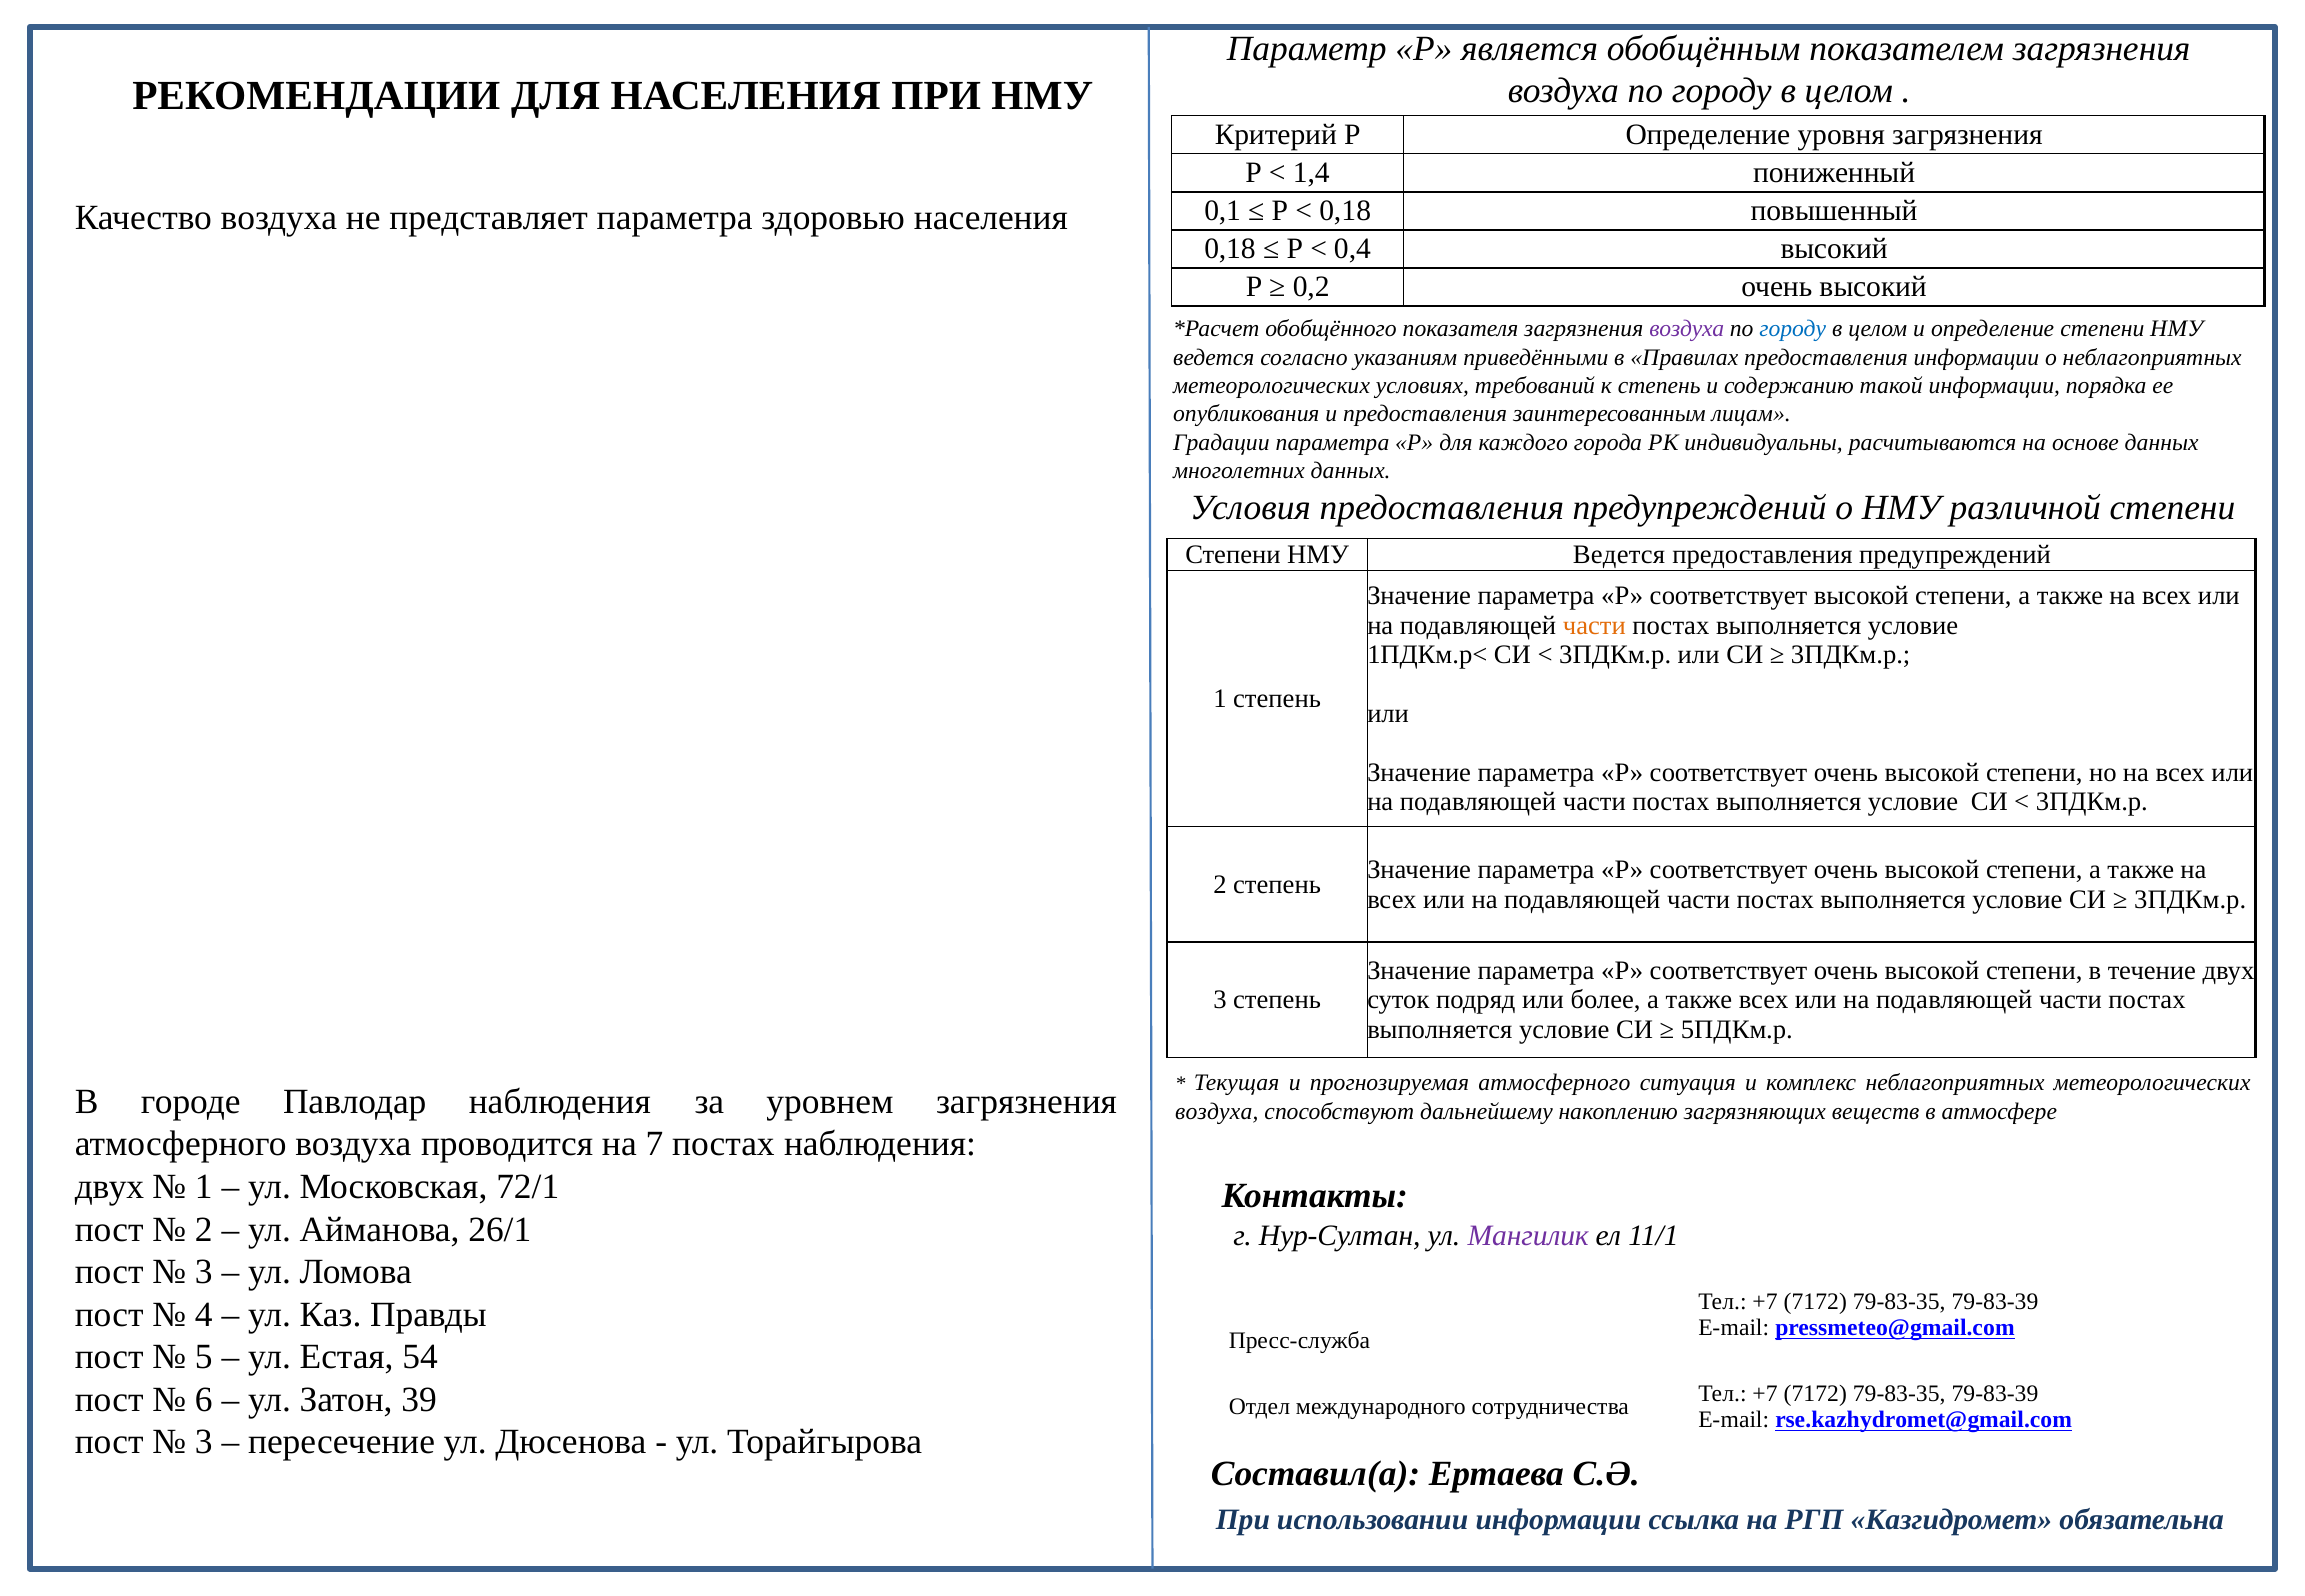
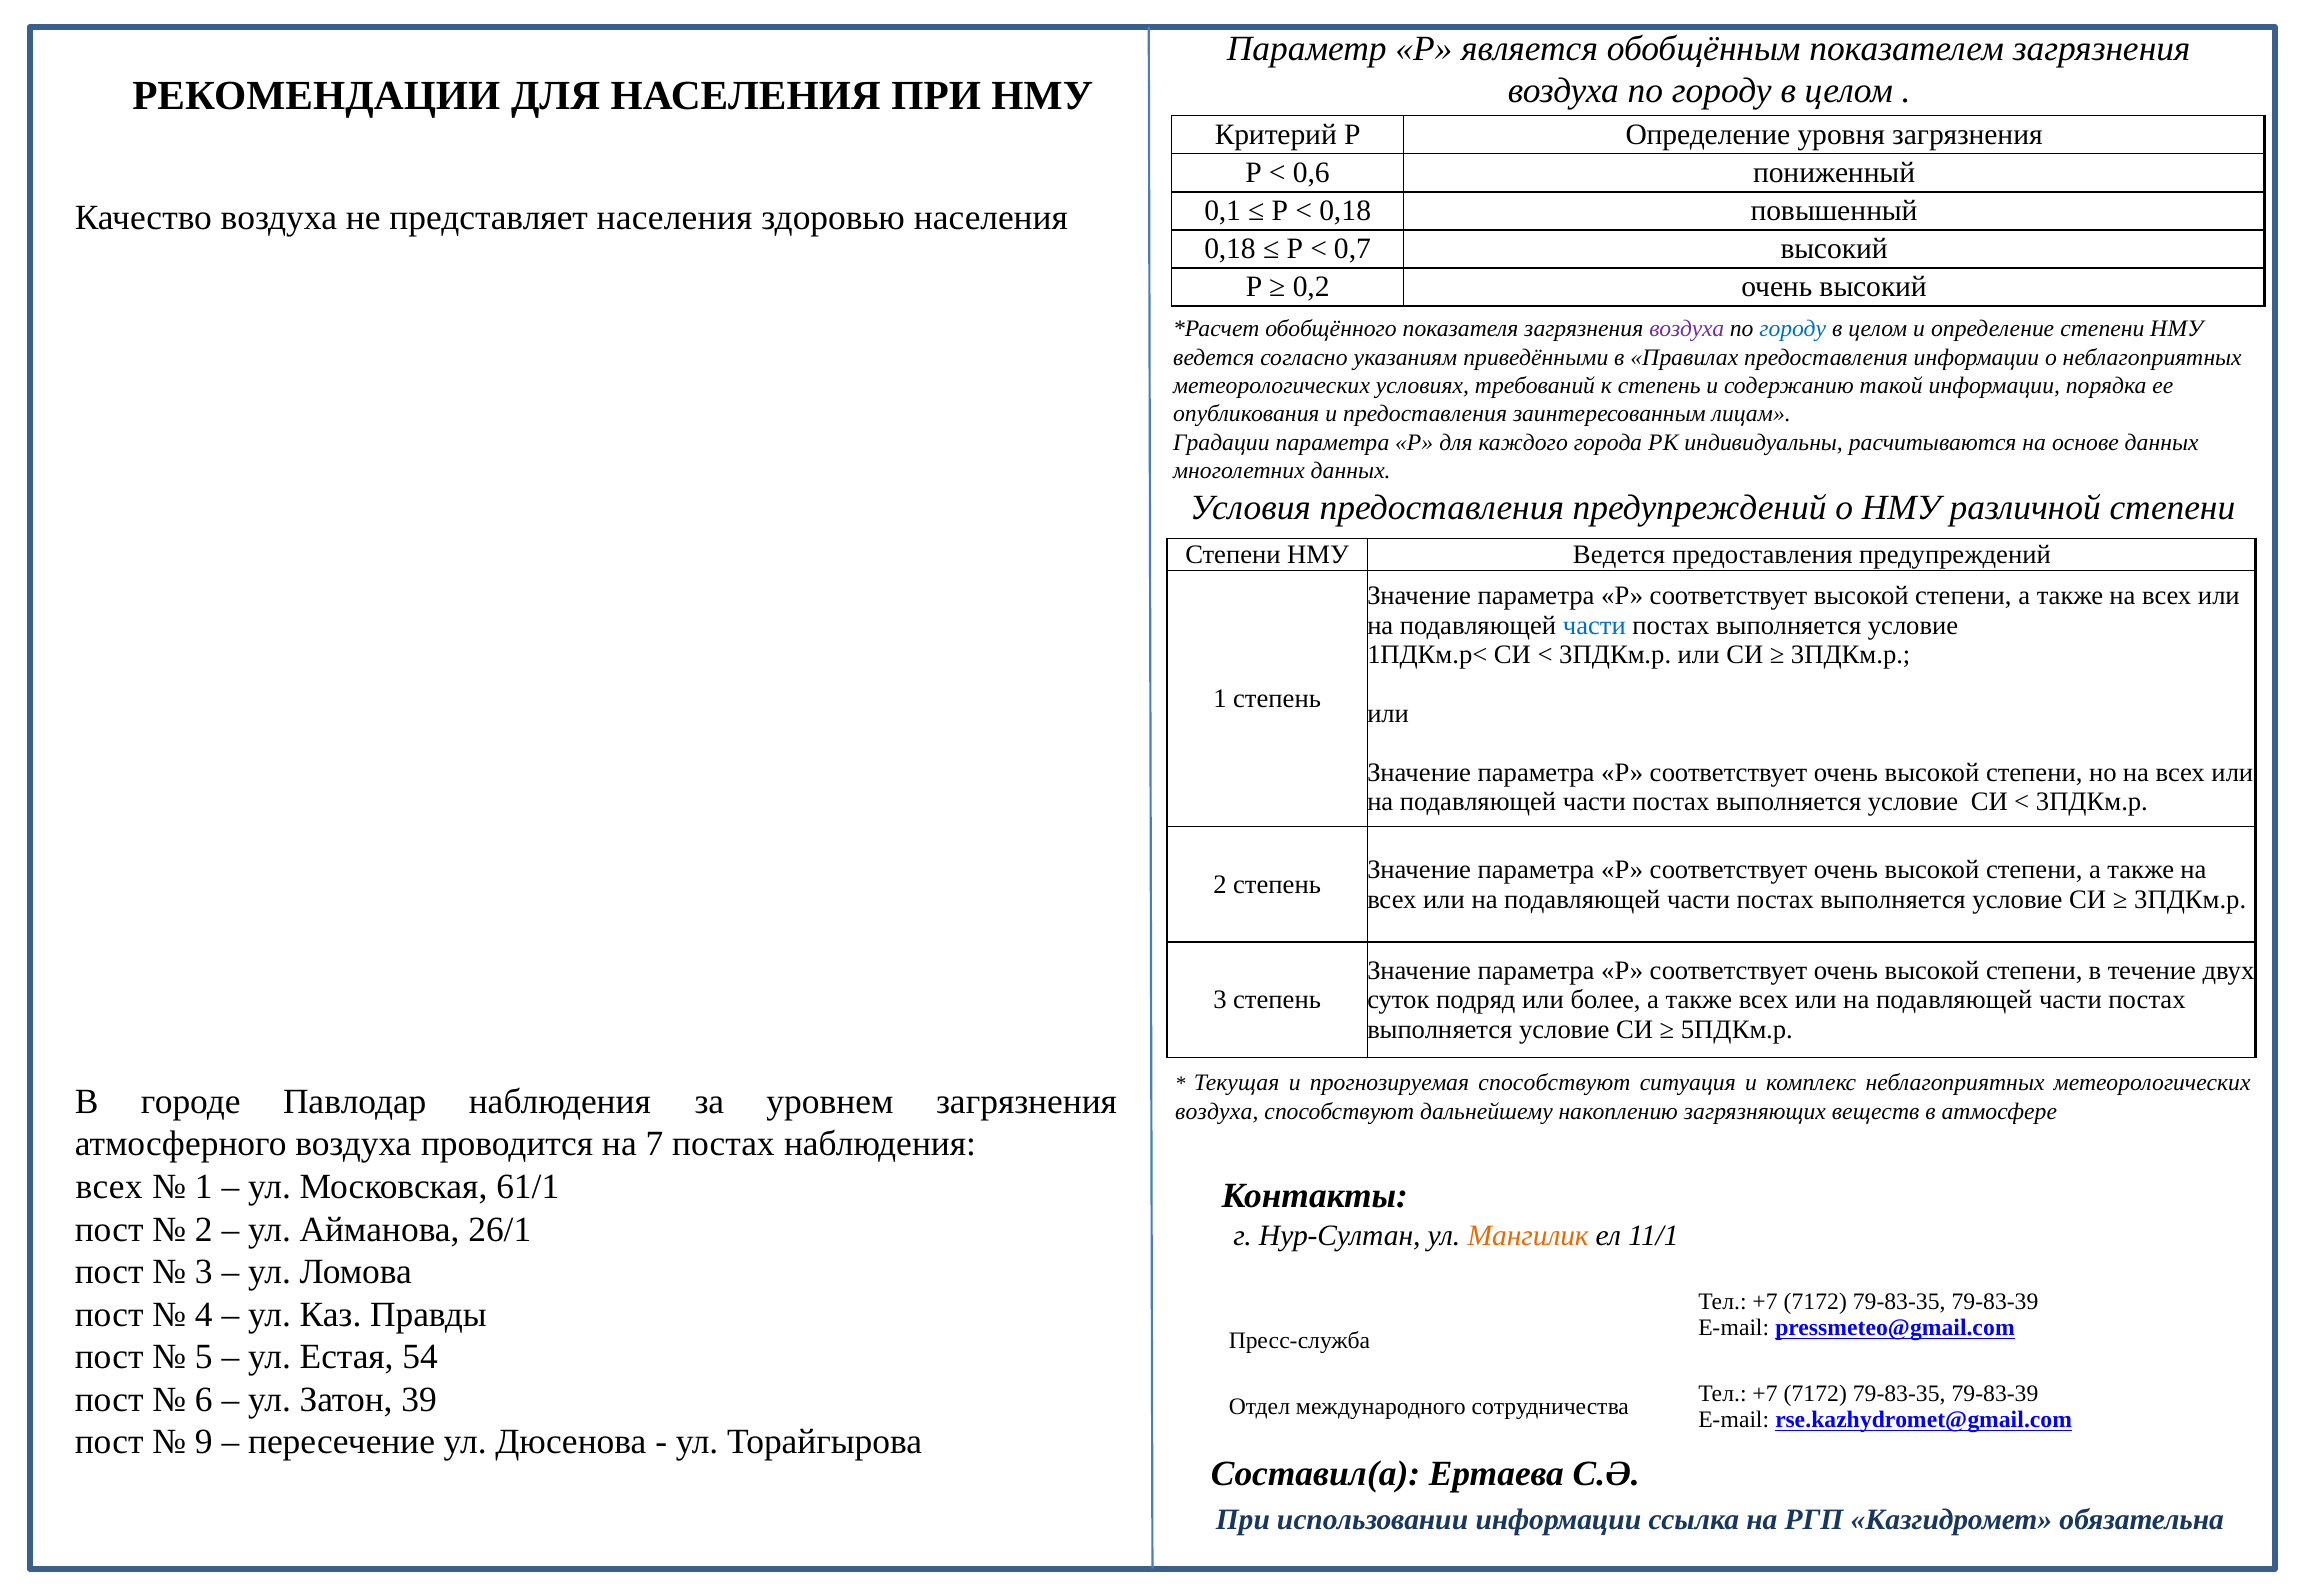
1,4: 1,4 -> 0,6 (1311, 173)
представляет параметра: параметра -> населения (675, 218)
0,4: 0,4 -> 0,7 (1352, 249)
части colour: orange -> blue (1594, 625)
прогнозируемая атмосферного: атмосферного -> способствуют (1554, 1083)
двух: двух -> всех (109, 1187)
72/1: 72/1 -> 61/1 (528, 1187)
Мангилик colour: purple -> orange (1528, 1236)
3: 3 -> 9 (204, 1442)
